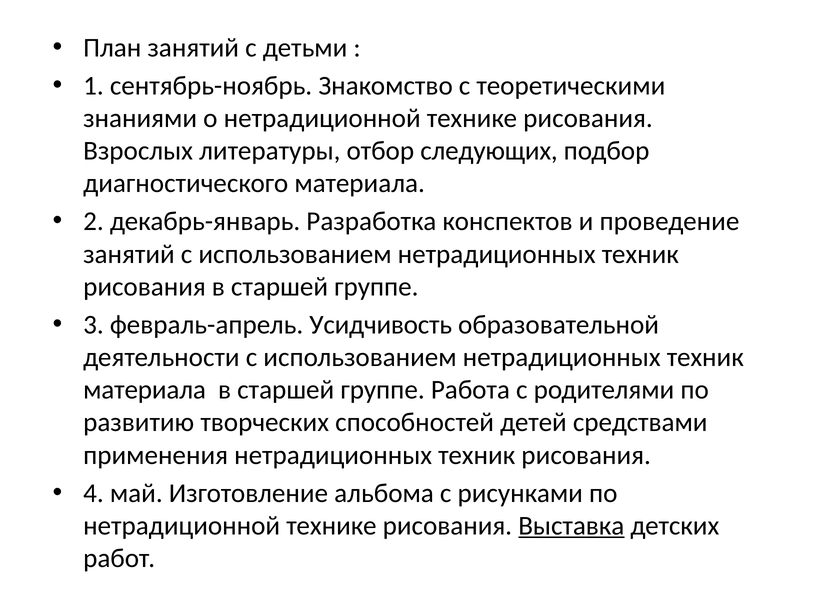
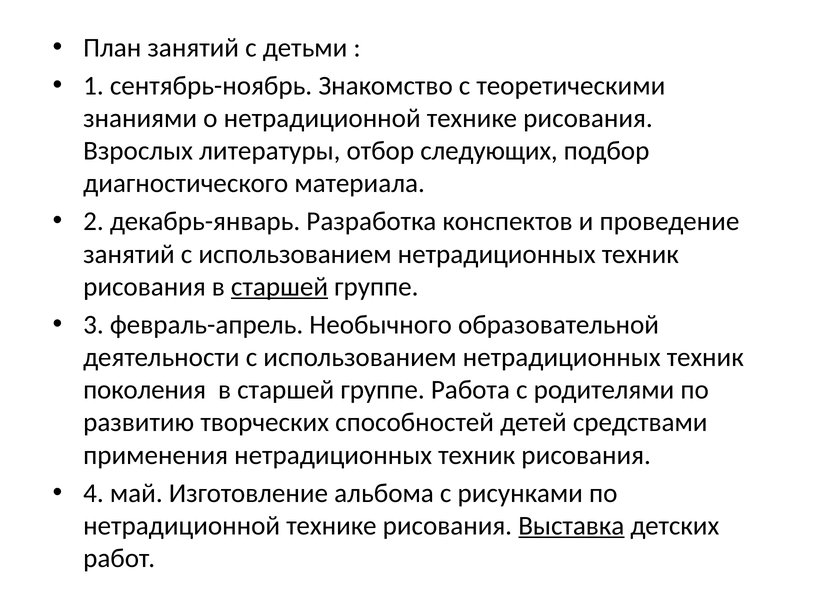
старшей underline: none -> present (280, 286)
Усидчивость: Усидчивость -> Необычного (381, 324)
материала: материала -> поколения (145, 390)
